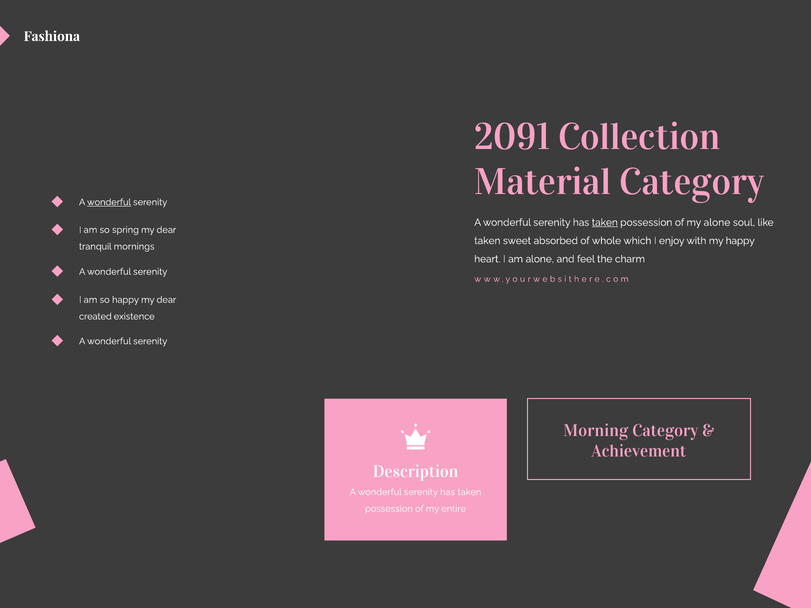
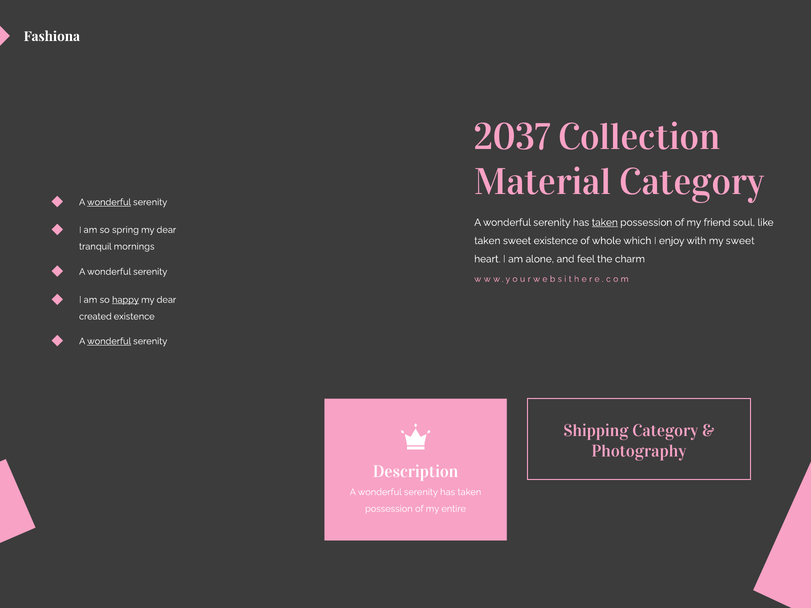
2091: 2091 -> 2037 (512, 137)
my alone: alone -> friend (717, 223)
sweet absorbed: absorbed -> existence (556, 241)
my happy: happy -> sweet (740, 241)
happy underline: none -> present (126, 300)
wonderful underline: none -> present (109, 341)
Morning: Morning -> Shipping (596, 431)
Achievement: Achievement -> Photography (639, 451)
